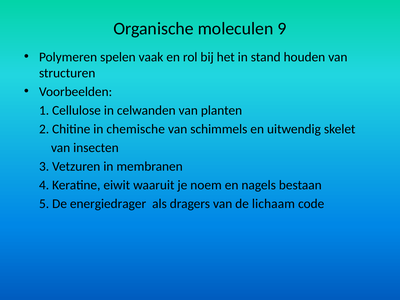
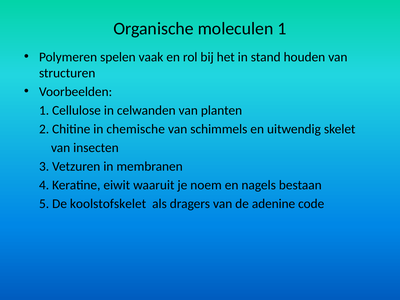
moleculen 9: 9 -> 1 (282, 29)
energiedrager: energiedrager -> koolstofskelet (108, 204)
lichaam: lichaam -> adenine (274, 204)
